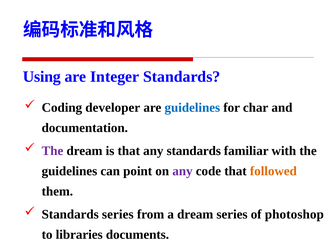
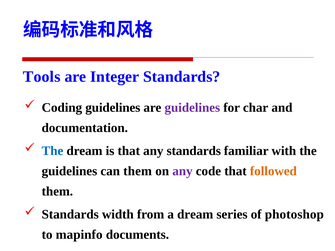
Using: Using -> Tools (42, 77)
Coding developer: developer -> guidelines (113, 108)
guidelines colour: blue -> purple (192, 108)
The colour: purple -> blue (52, 151)
can point: point -> them (138, 171)
Standards series: series -> width (118, 215)
libraries: libraries -> mapinfo (79, 235)
